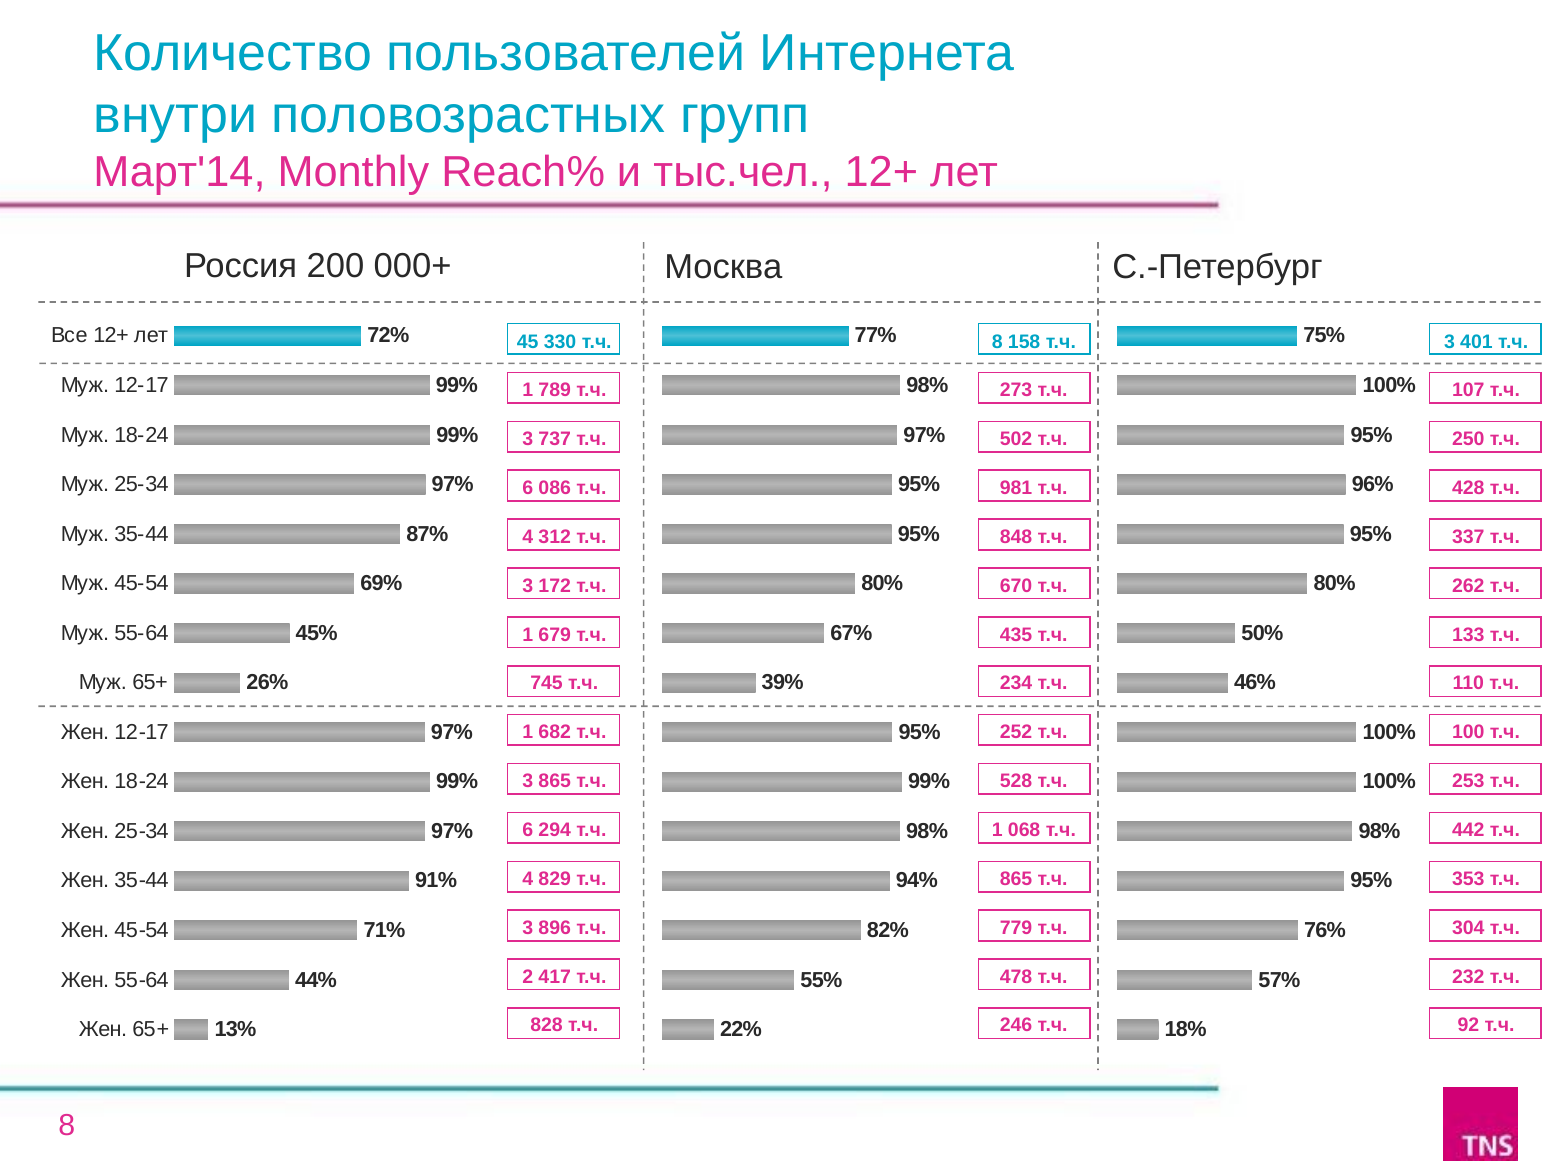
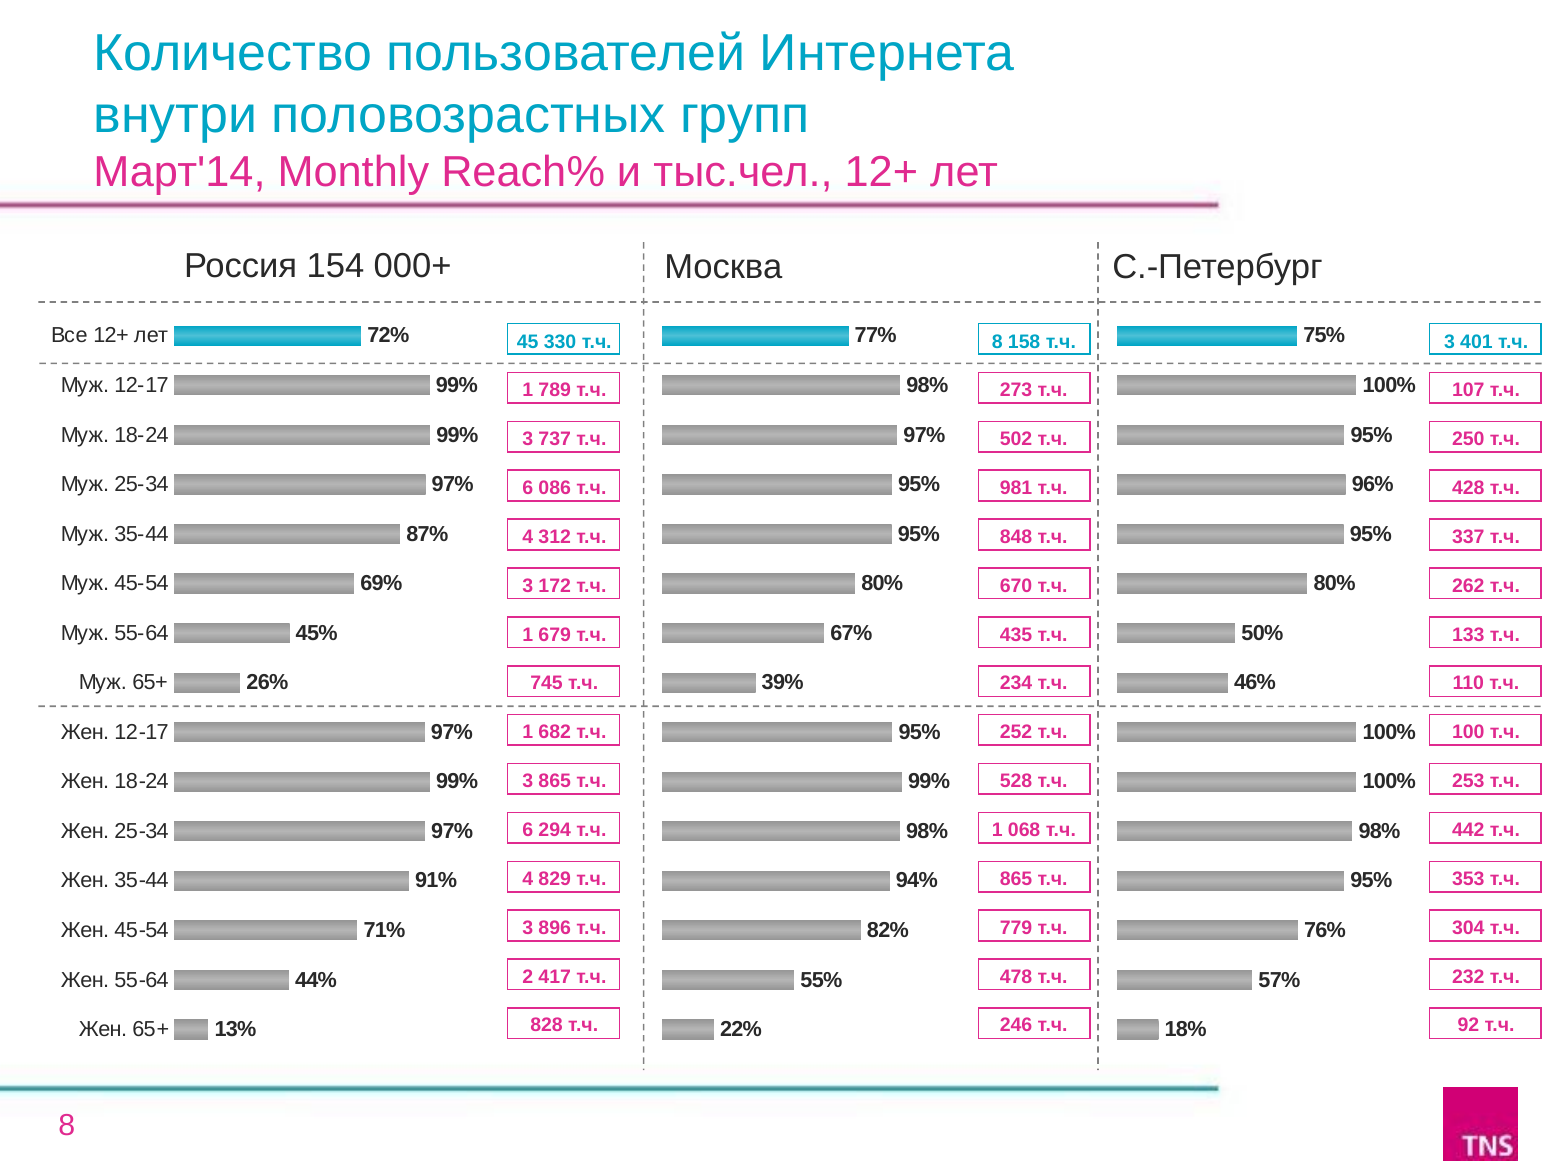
200: 200 -> 154 (336, 266)
